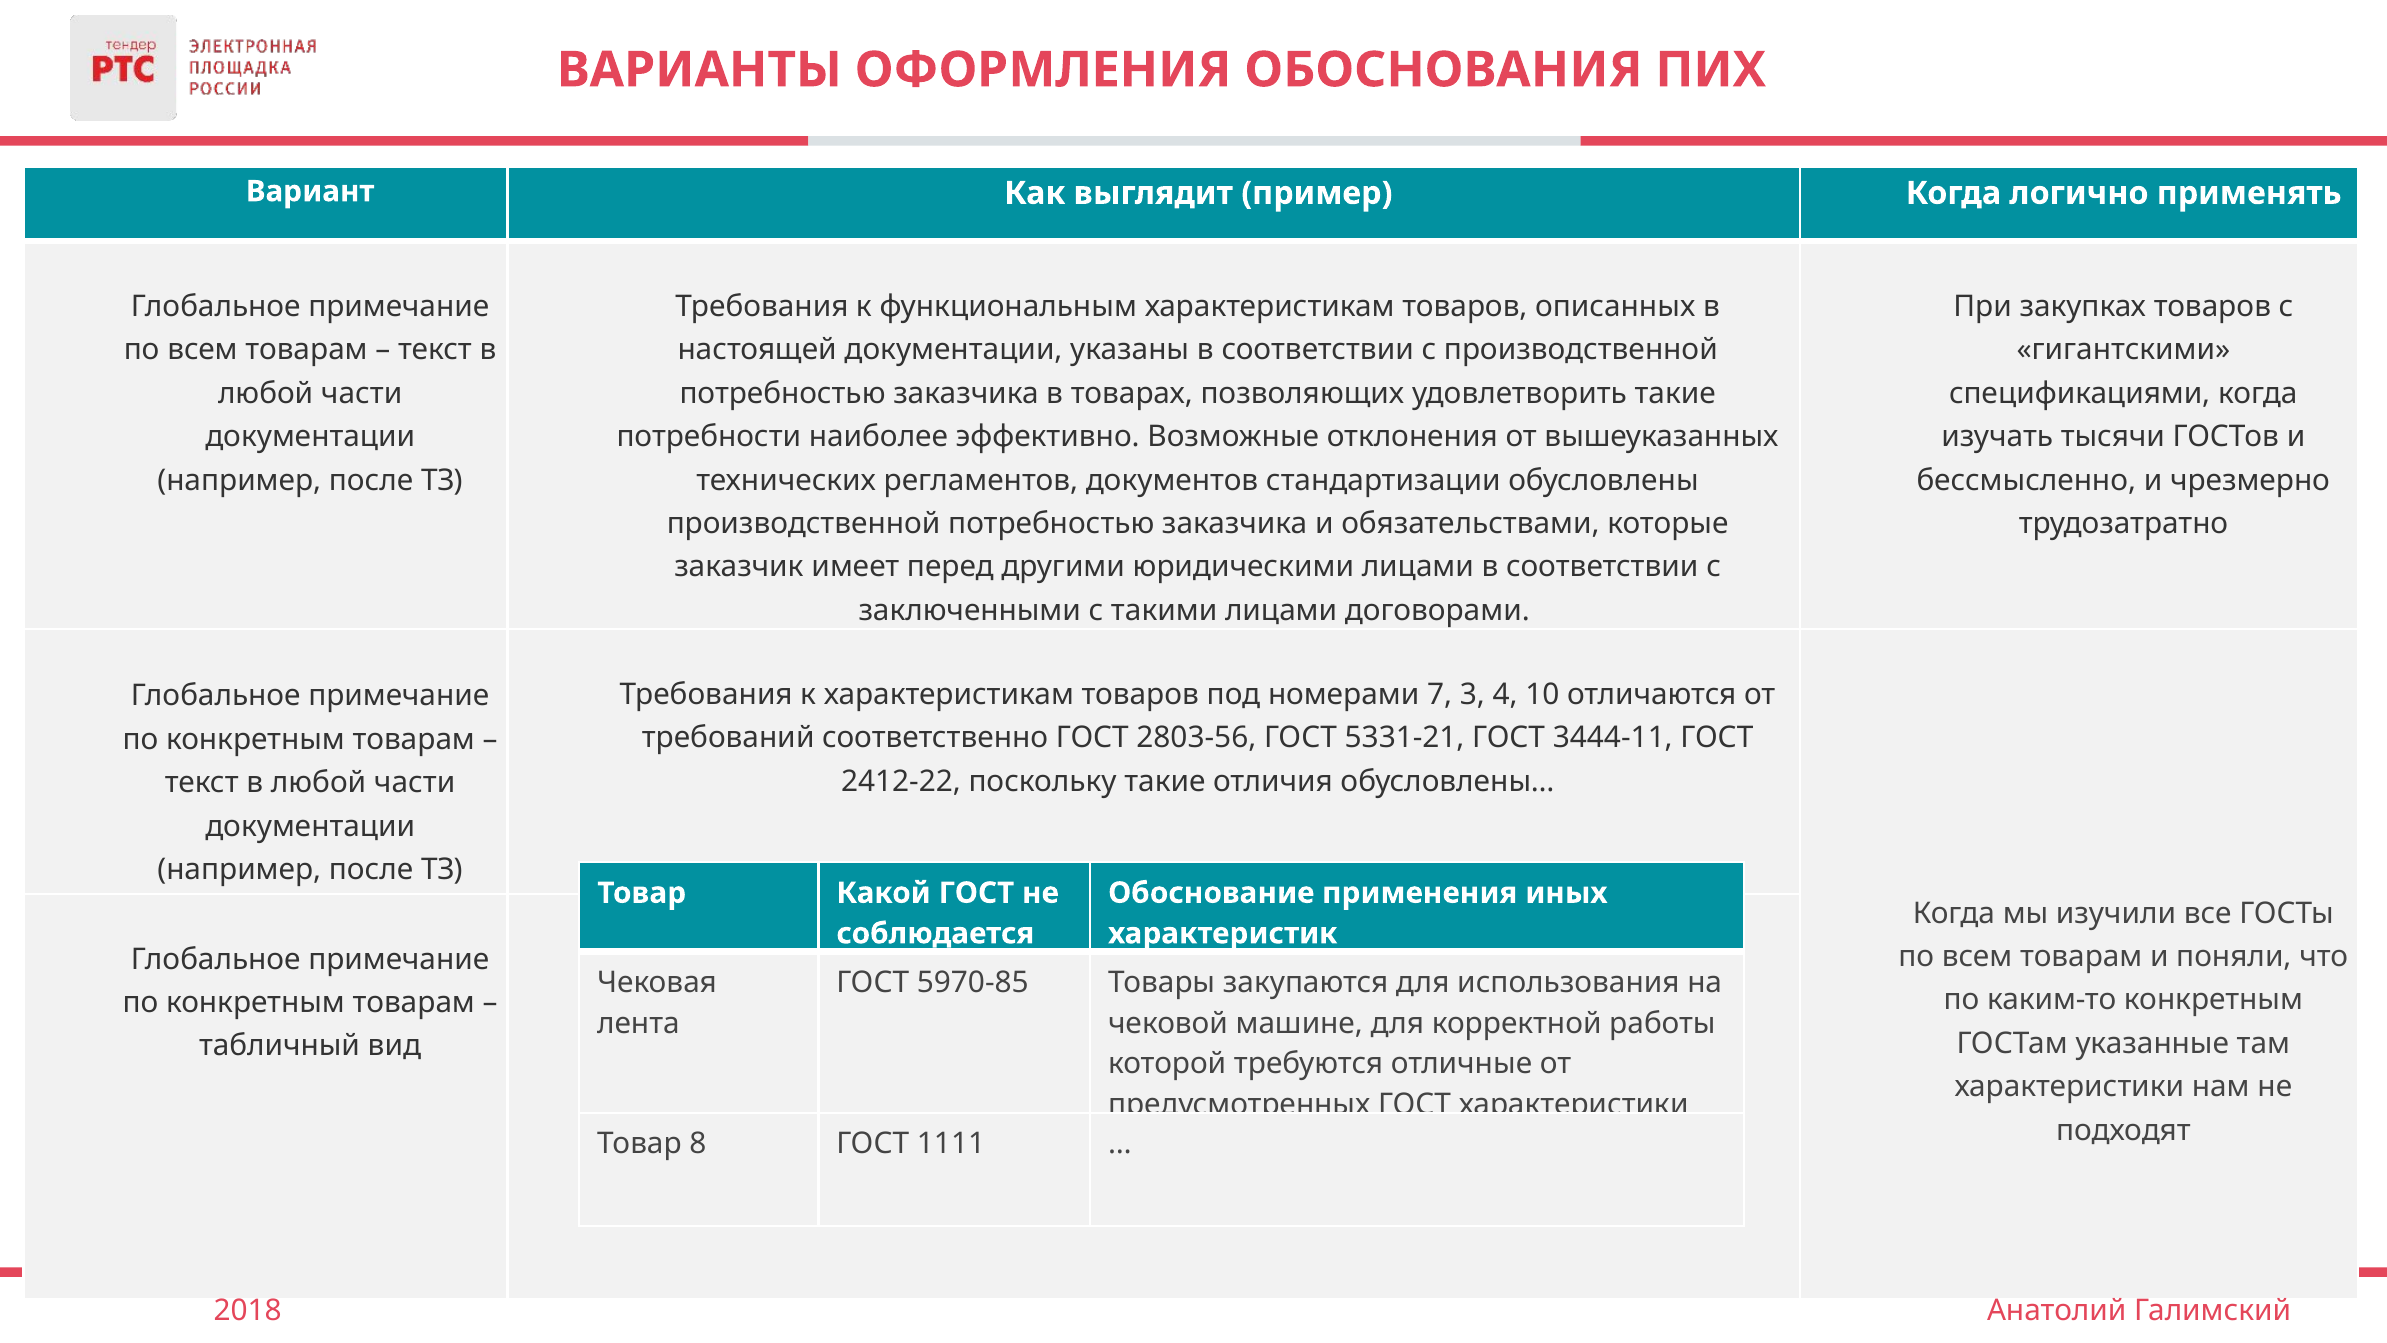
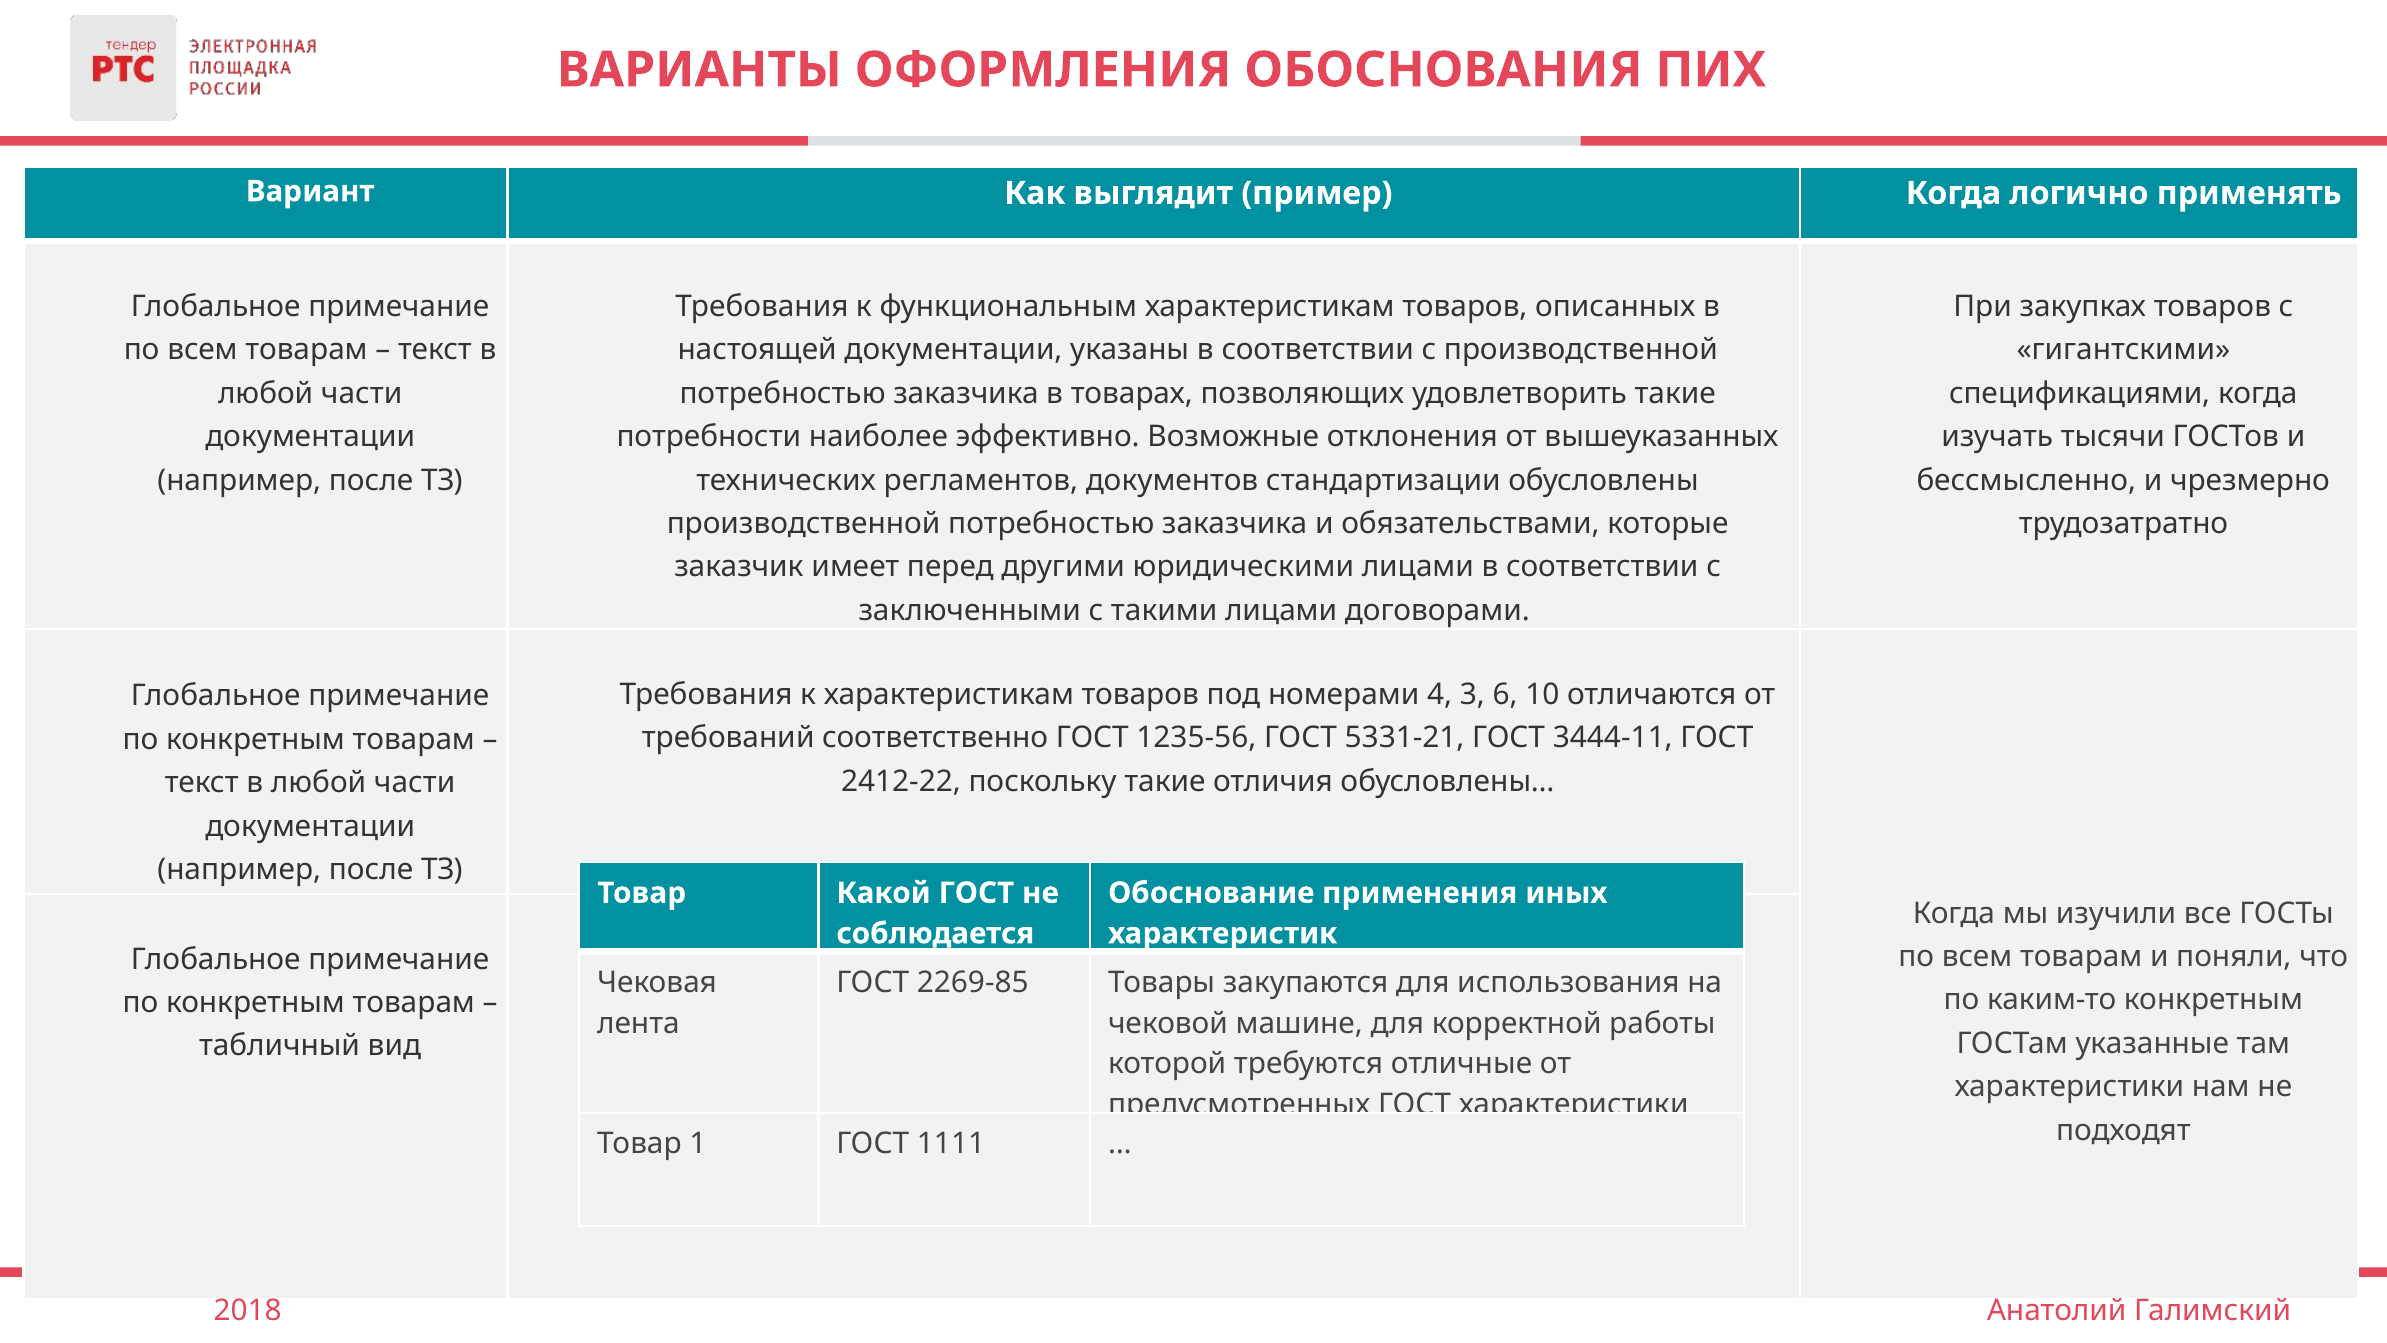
7: 7 -> 4 (1440, 694)
4: 4 -> 6 (1505, 694)
2803-56: 2803-56 -> 1235-56 (1196, 738)
5970-85: 5970-85 -> 2269-85 (973, 982)
8: 8 -> 1 (698, 1144)
